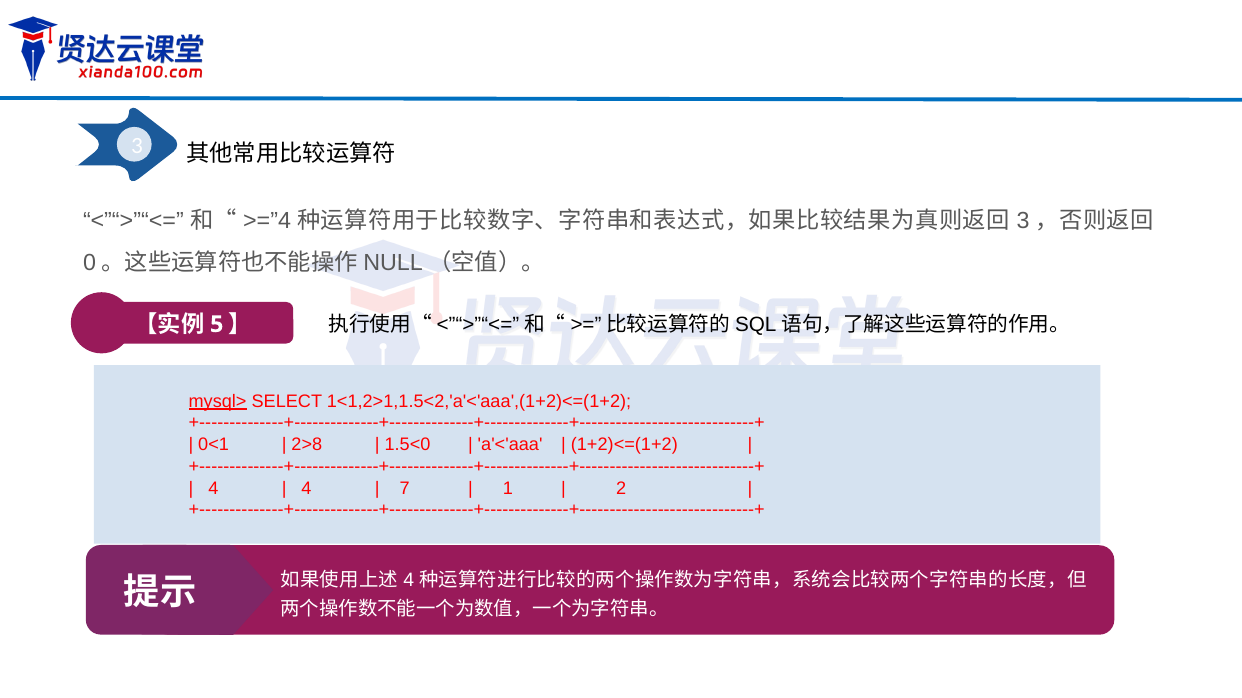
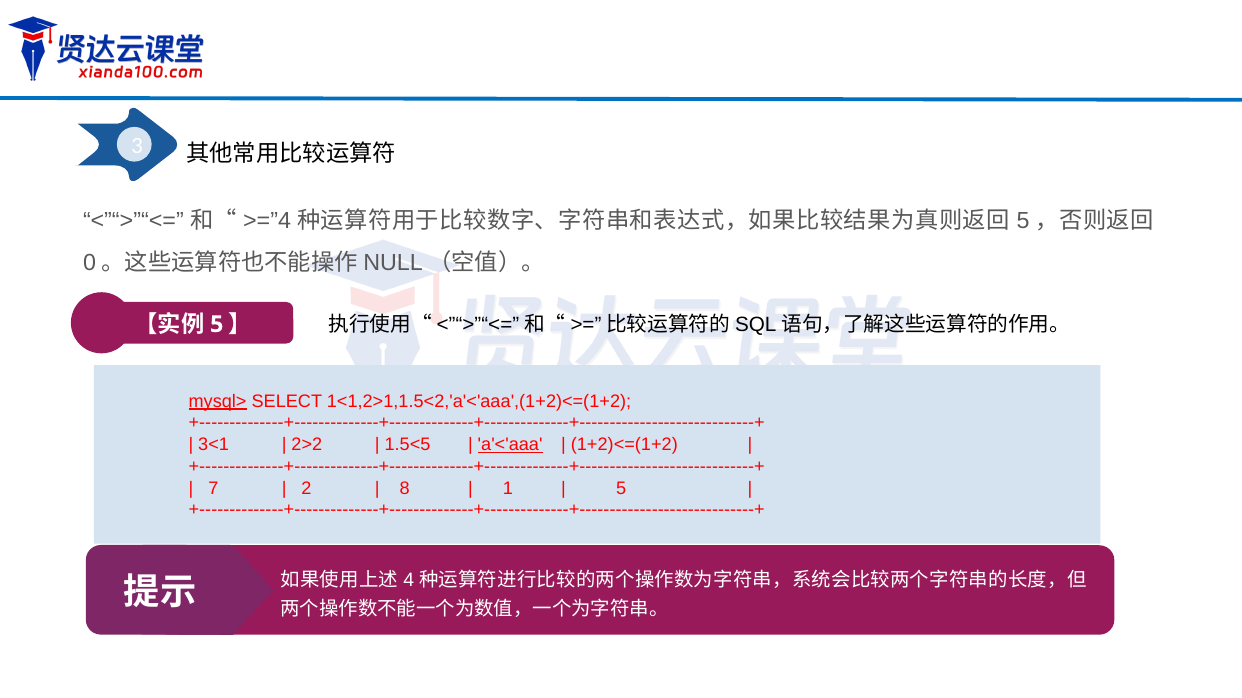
3: 3 -> 5 (1023, 221)
0<1: 0<1 -> 3<1 (214, 445)
2>8: 2>8 -> 2>2 (307, 445)
1.5<0: 1.5<0 -> 1.5<5 (407, 445)
a'<'aaa underline: none -> present (510, 445)
4: 4 -> 7 (213, 489)
4: 4 -> 2 (307, 489)
7: 7 -> 8 (405, 489)
2: 2 -> 5 (621, 489)
